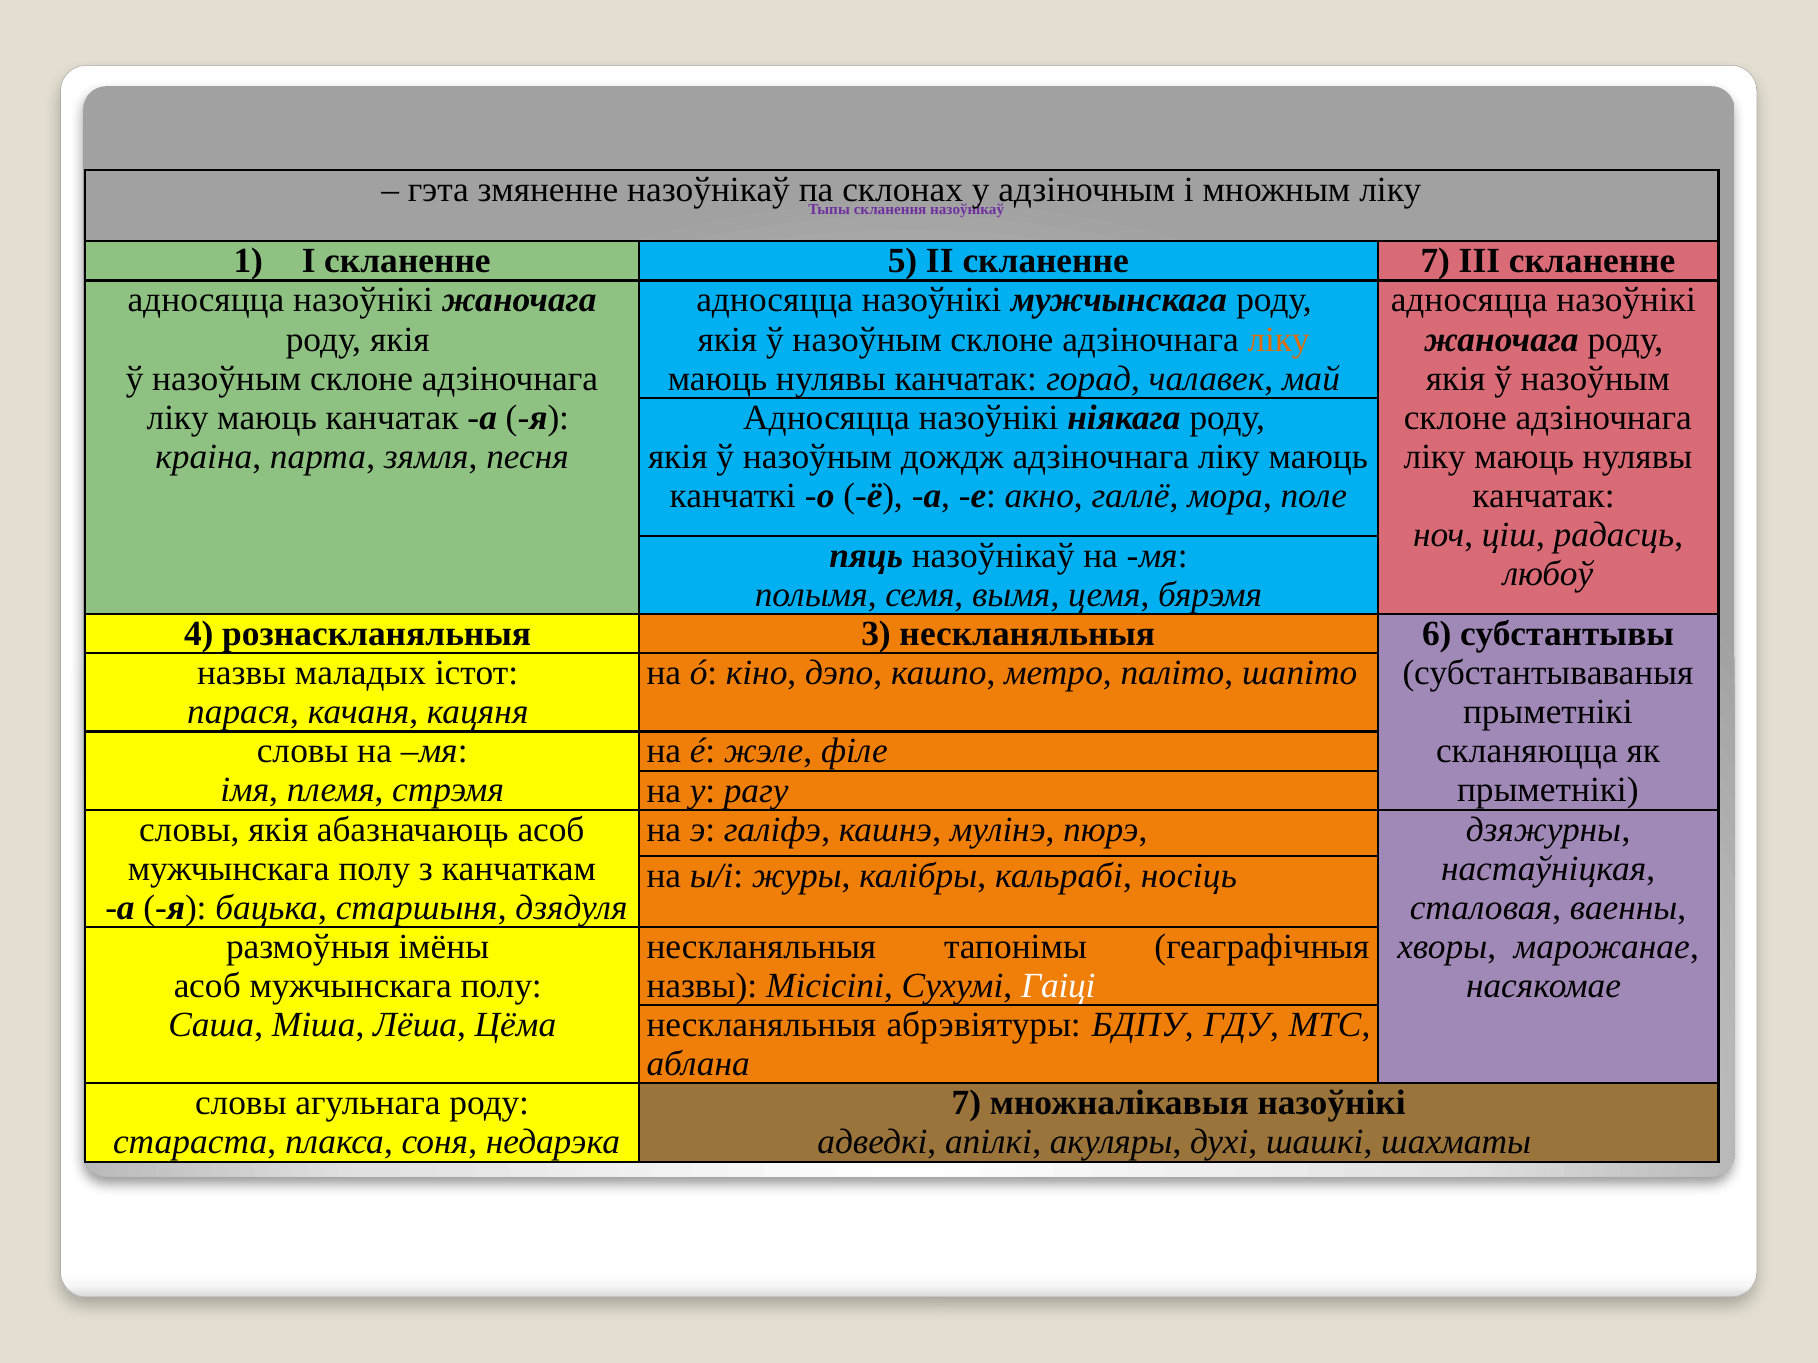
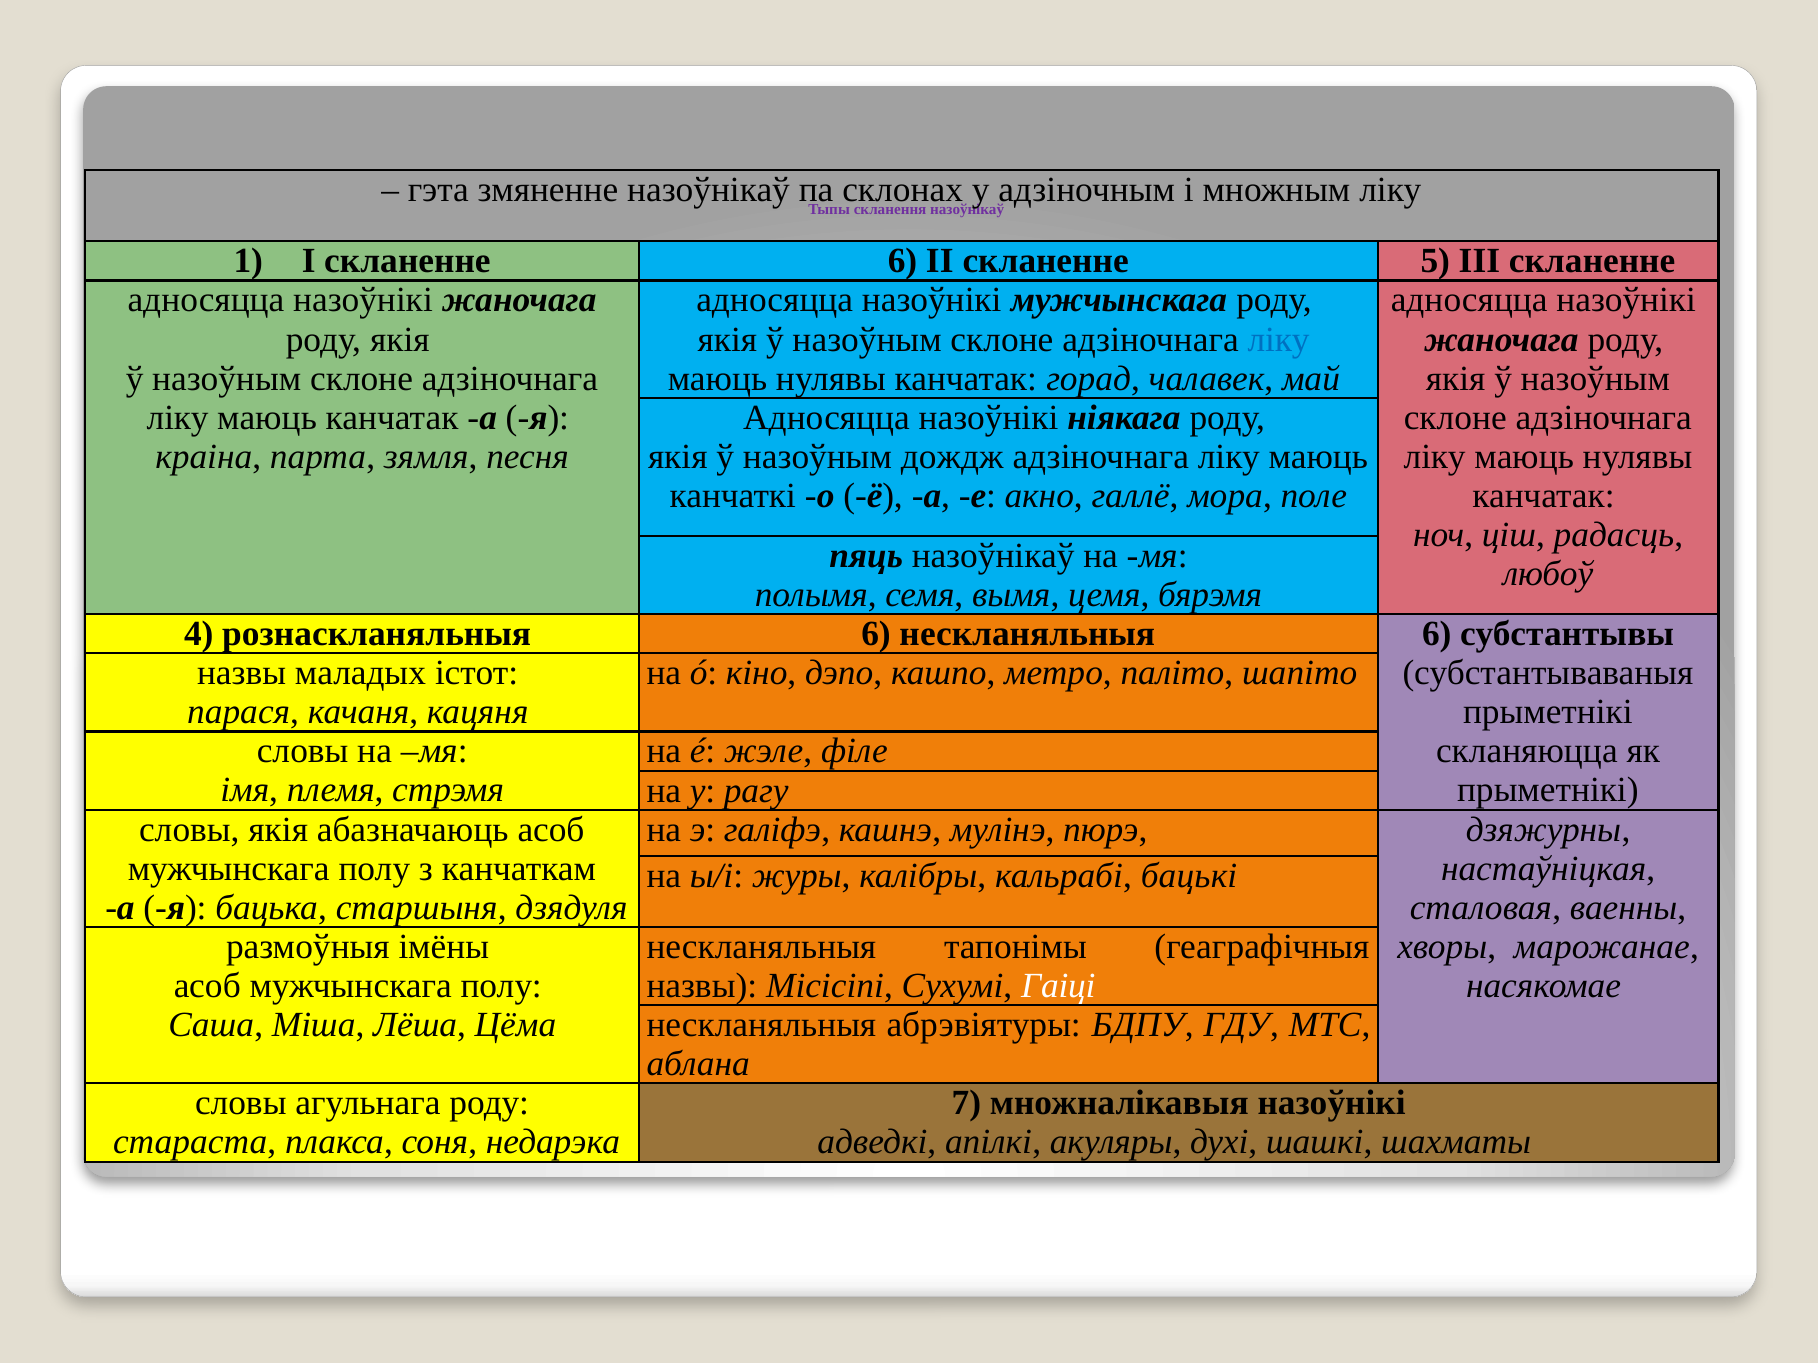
скланенне 5: 5 -> 6 (903, 261)
скланенне 7: 7 -> 5 (1435, 261)
ліку colour: orange -> blue (1279, 339)
рознаскланяльныя 3: 3 -> 6 (876, 634)
носіць: носіць -> бацькі (1189, 876)
